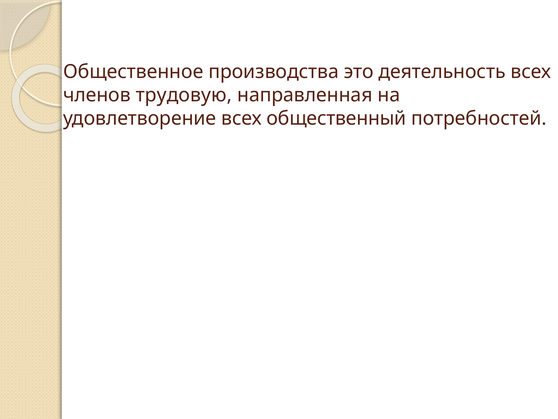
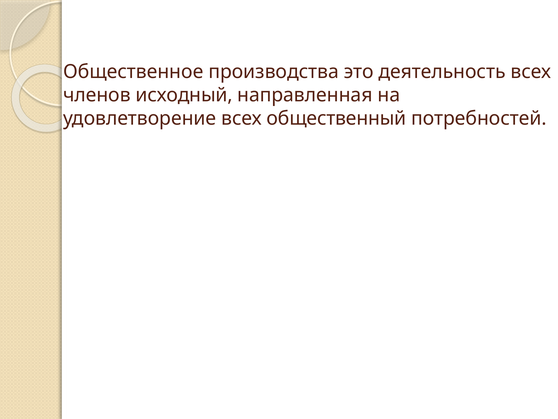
трудовую: трудовую -> исходный (184, 95)
